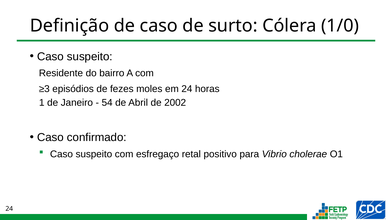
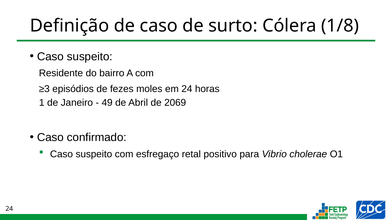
1/0: 1/0 -> 1/8 (340, 26)
54: 54 -> 49 (107, 103)
2002: 2002 -> 2069 (175, 103)
